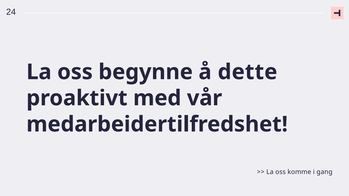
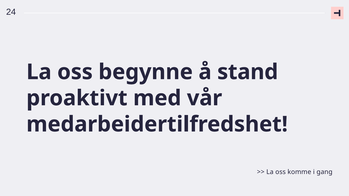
dette: dette -> stand (248, 72)
